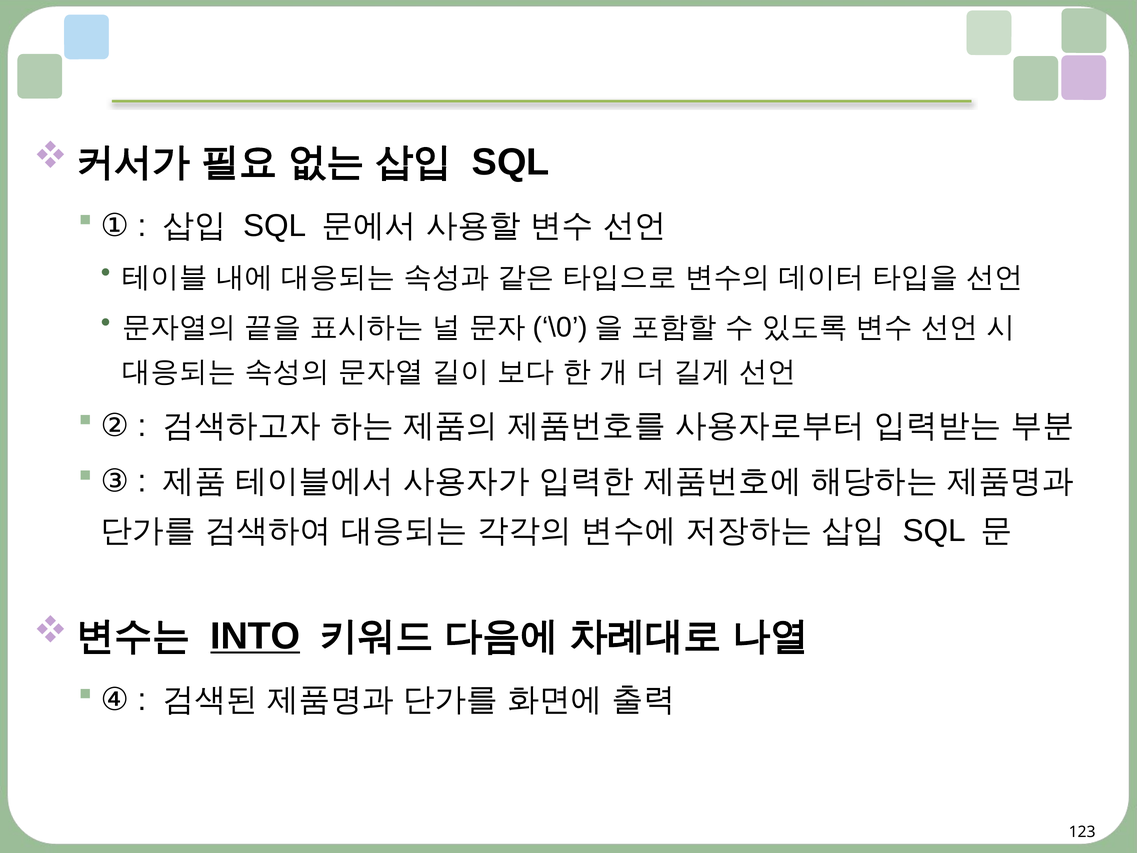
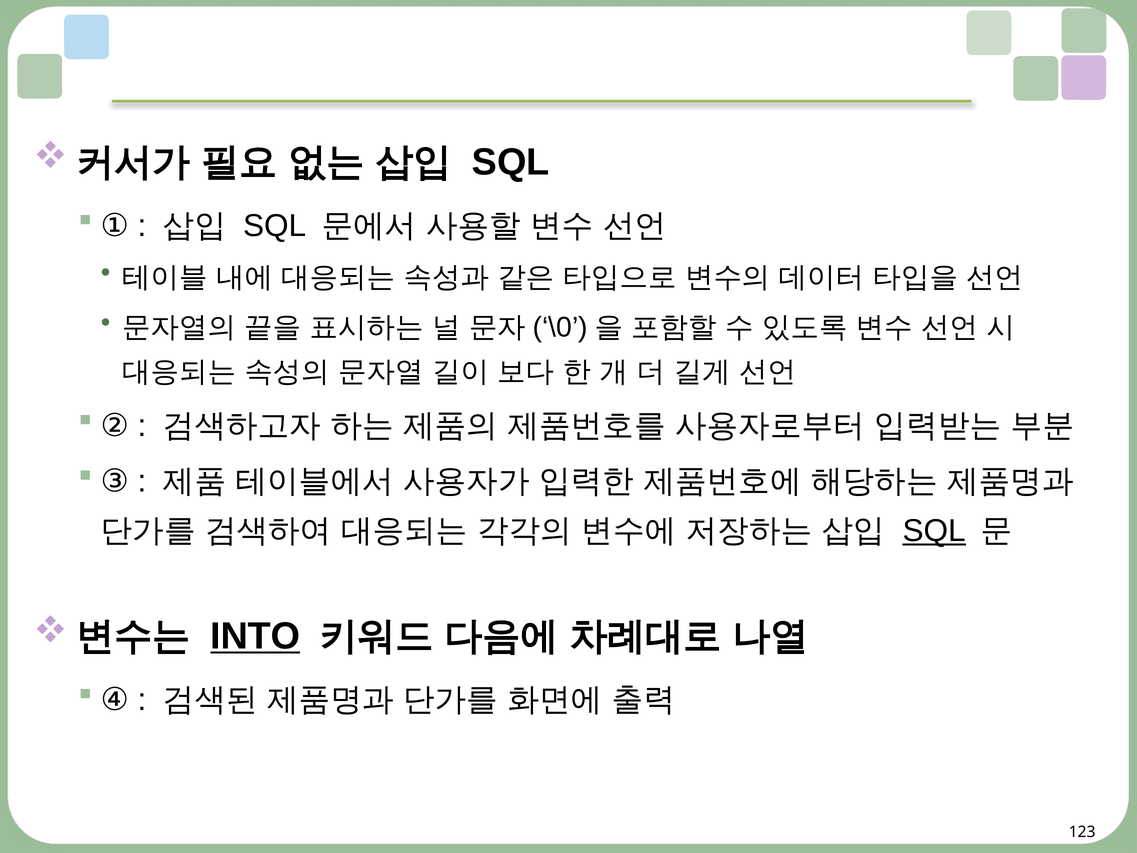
SQL underline: none -> present (934, 531)
